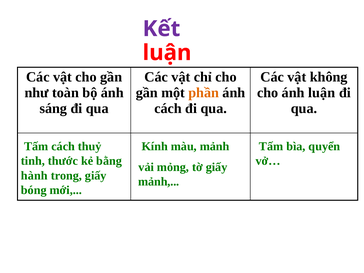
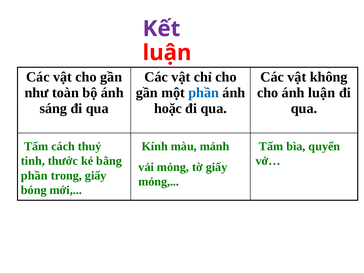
phần colour: orange -> blue (204, 93)
cách: cách -> hoặc (168, 108)
hành: hành -> phần (34, 176)
mảnh: mảnh -> mỏng (159, 182)
